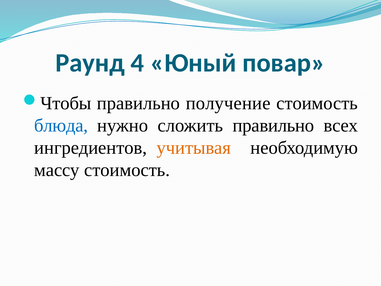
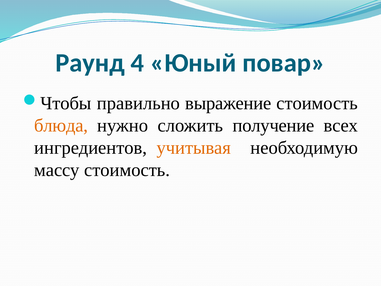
получение: получение -> выражение (228, 103)
блюда colour: blue -> orange (61, 125)
сложить правильно: правильно -> получение (273, 125)
